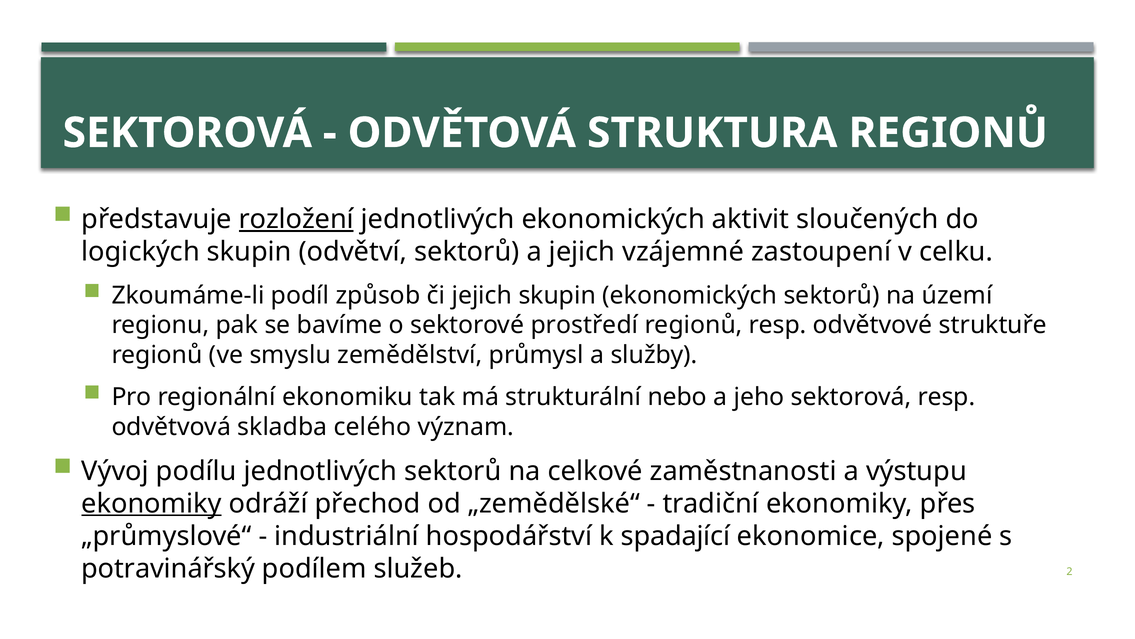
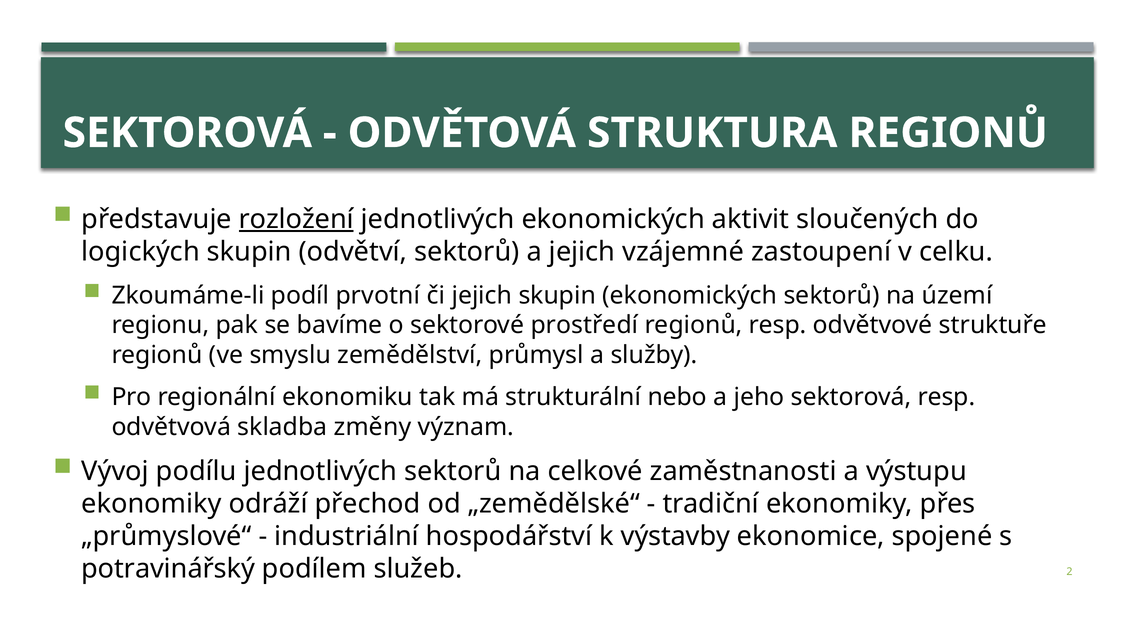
způsob: způsob -> prvotní (378, 295)
celého: celého -> změny (373, 427)
ekonomiky underline: present -> none (152, 503)
spadající: spadající -> výstavby (675, 536)
